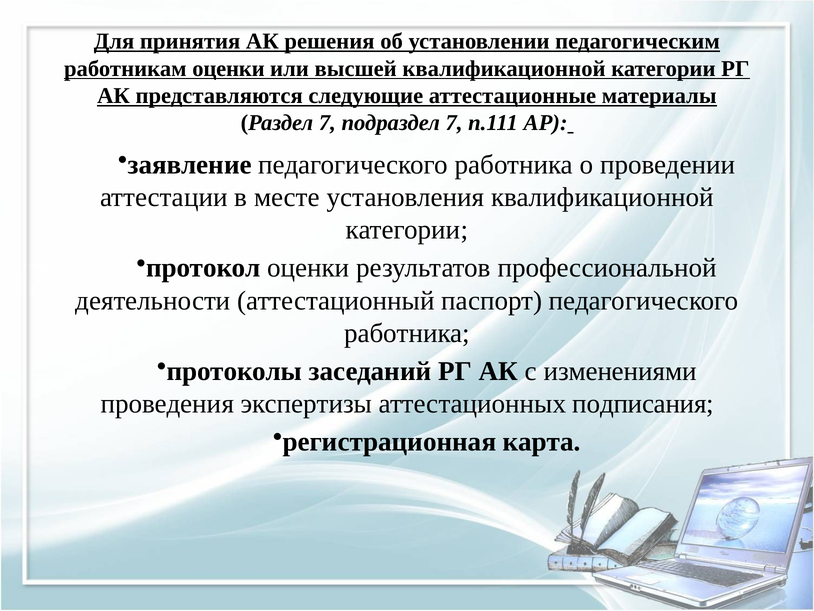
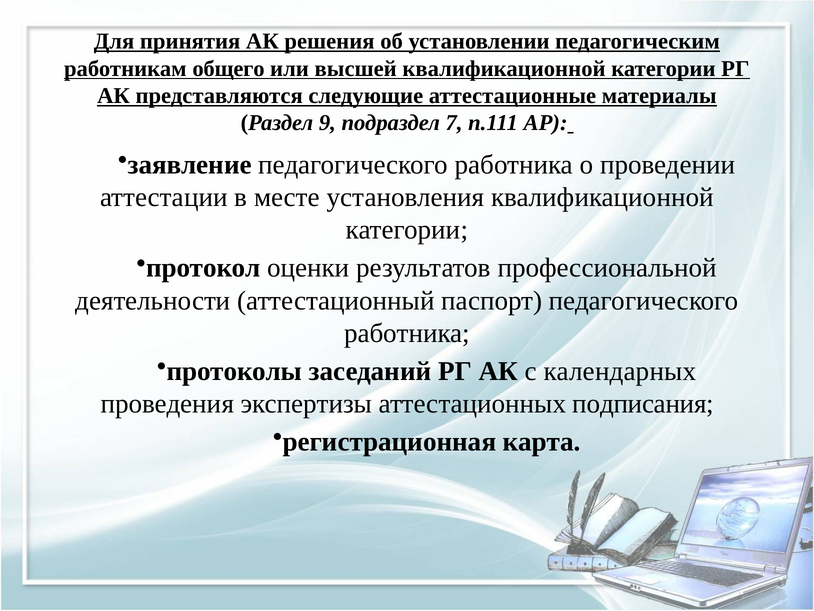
работникам оценки: оценки -> общего (228, 68)
Раздел 7: 7 -> 9 (327, 123)
изменениями: изменениями -> календарных (620, 371)
